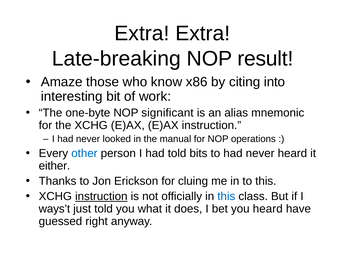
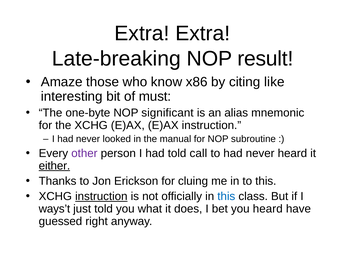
into: into -> like (274, 82)
work: work -> must (155, 96)
operations: operations -> subroutine (253, 139)
other colour: blue -> purple (84, 153)
bits: bits -> call (198, 153)
either underline: none -> present (54, 166)
